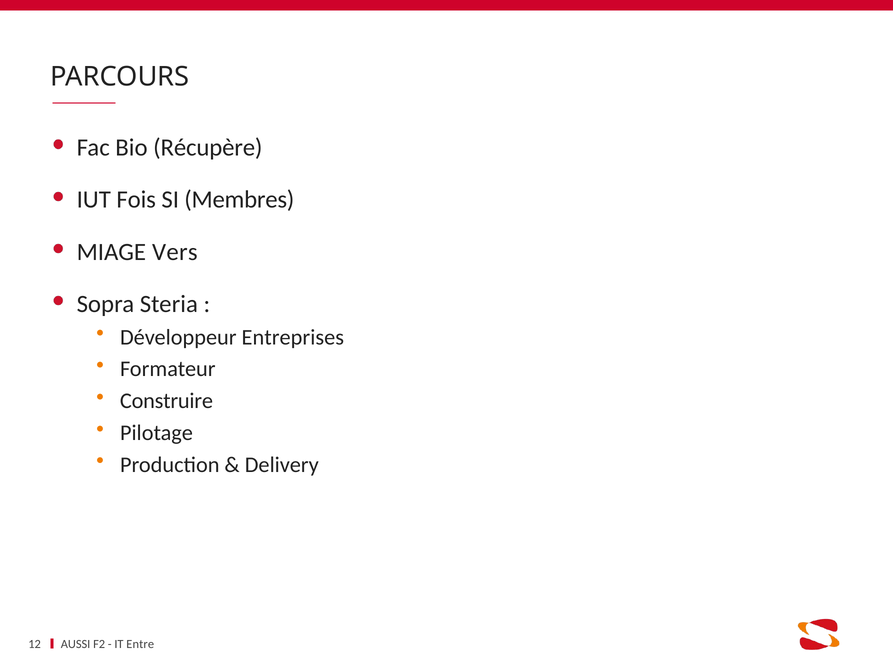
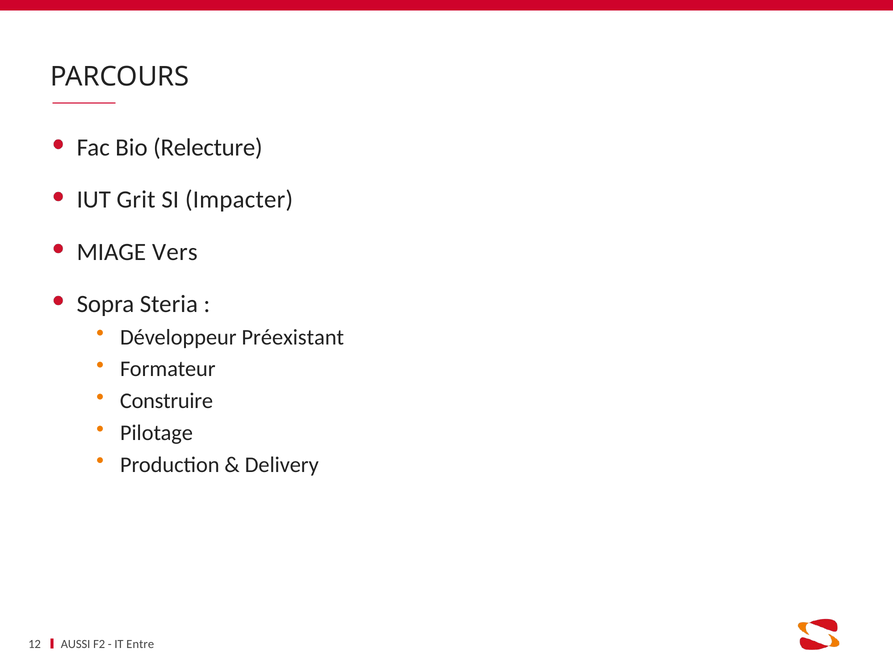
Récupère: Récupère -> Relecture (208, 148)
Fois: Fois -> Grit (136, 200)
Membres: Membres -> Impacter (239, 200)
Entreprises: Entreprises -> Préexistant (293, 337)
